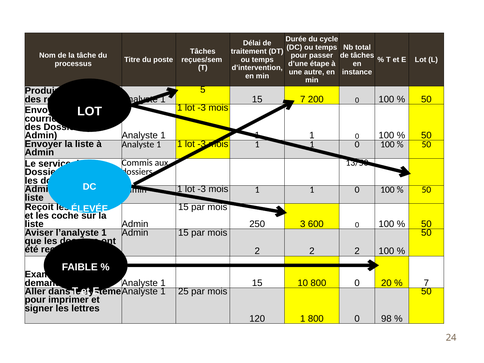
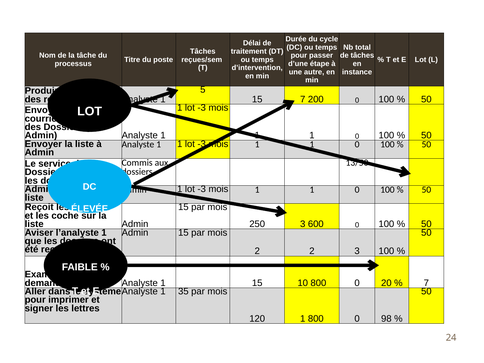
2 2 2: 2 -> 3 (357, 251)
25: 25 -> 35 (183, 291)
